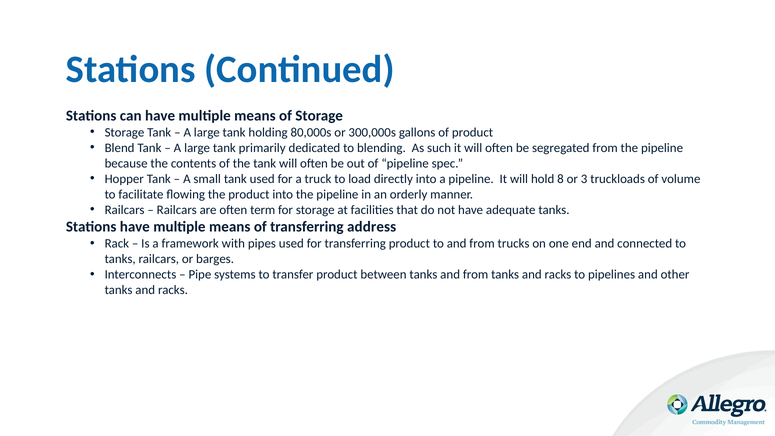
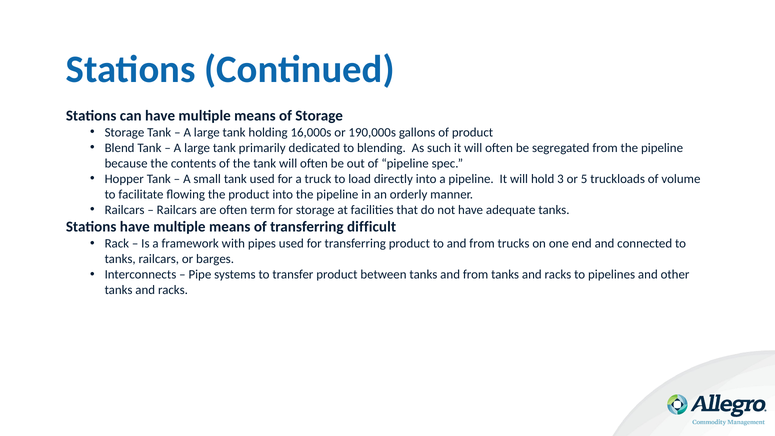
80,000s: 80,000s -> 16,000s (311, 132)
300,000s: 300,000s -> 190,000s (372, 132)
8: 8 -> 3 (560, 179)
3: 3 -> 5 (584, 179)
address: address -> difficult (372, 227)
